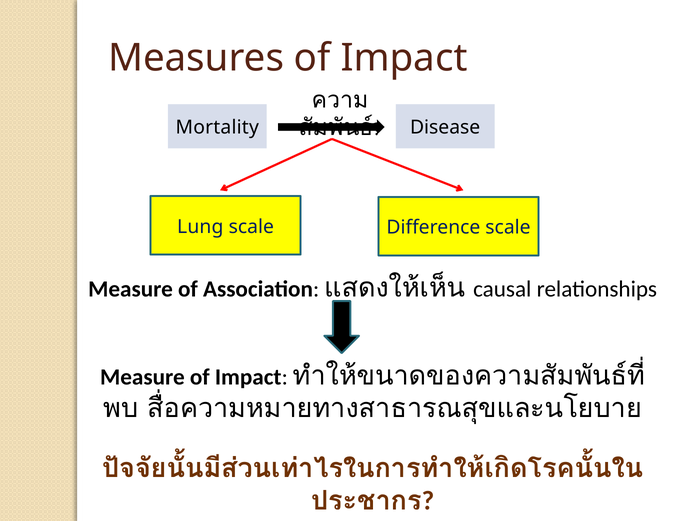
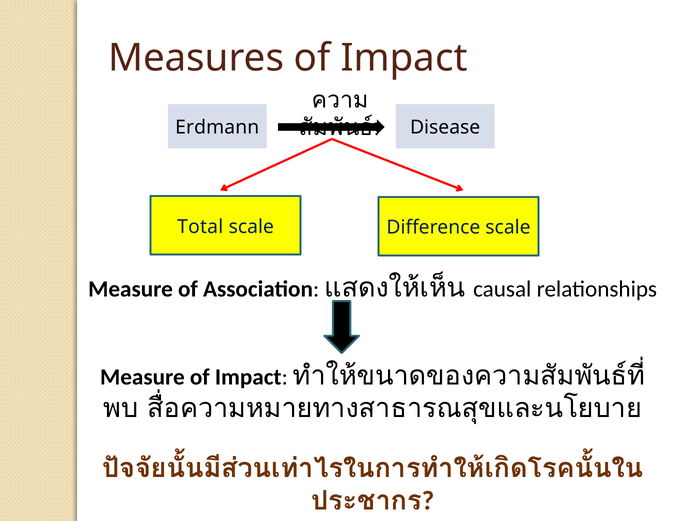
Mortality: Mortality -> Erdmann (217, 128)
Lung: Lung -> Total (200, 227)
